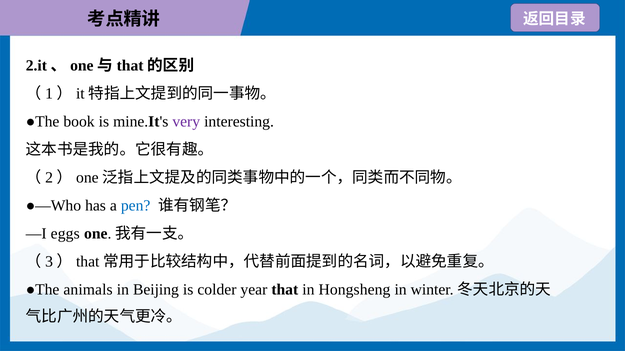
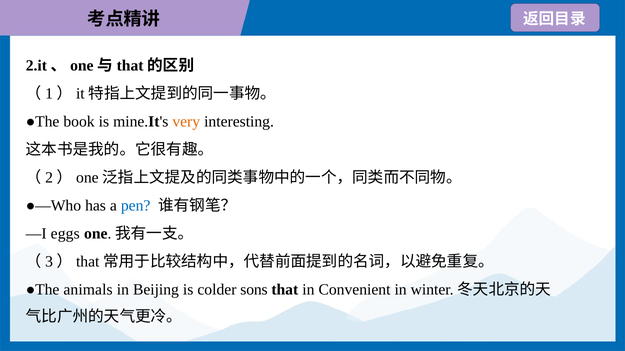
very colour: purple -> orange (186, 122)
year: year -> sons (254, 290)
Hongsheng: Hongsheng -> Convenient (354, 290)
